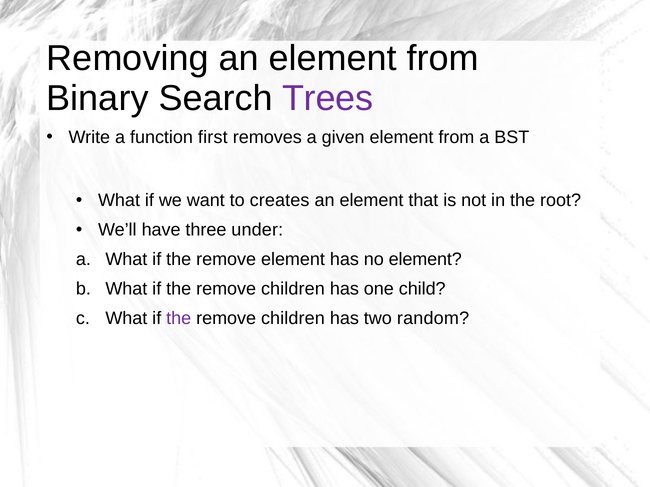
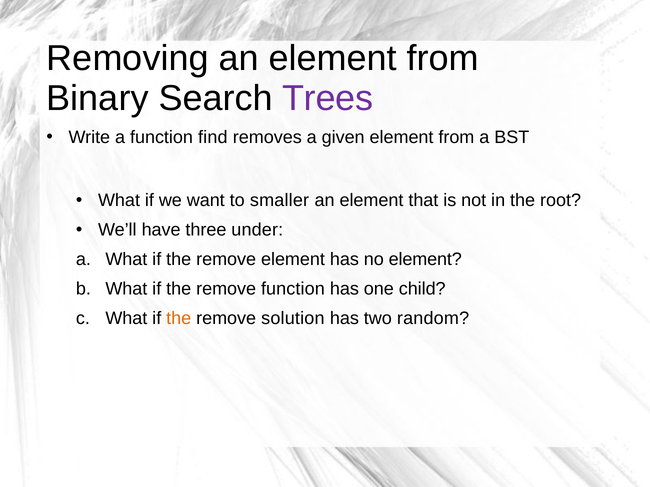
first: first -> find (213, 137)
creates: creates -> smaller (280, 201)
children: children -> function (293, 289)
the colour: purple -> orange (179, 318)
children: children -> solution (293, 318)
